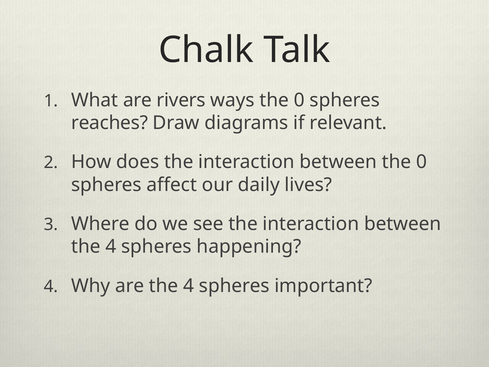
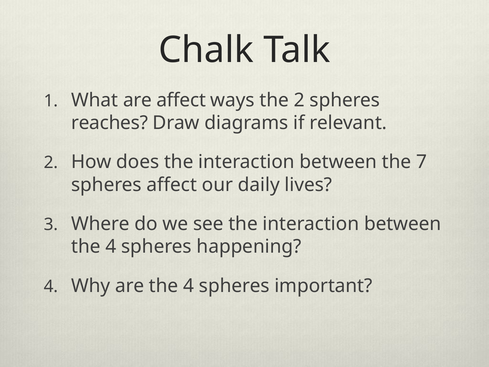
are rivers: rivers -> affect (181, 100)
ways the 0: 0 -> 2 (299, 100)
between the 0: 0 -> 7 (422, 162)
